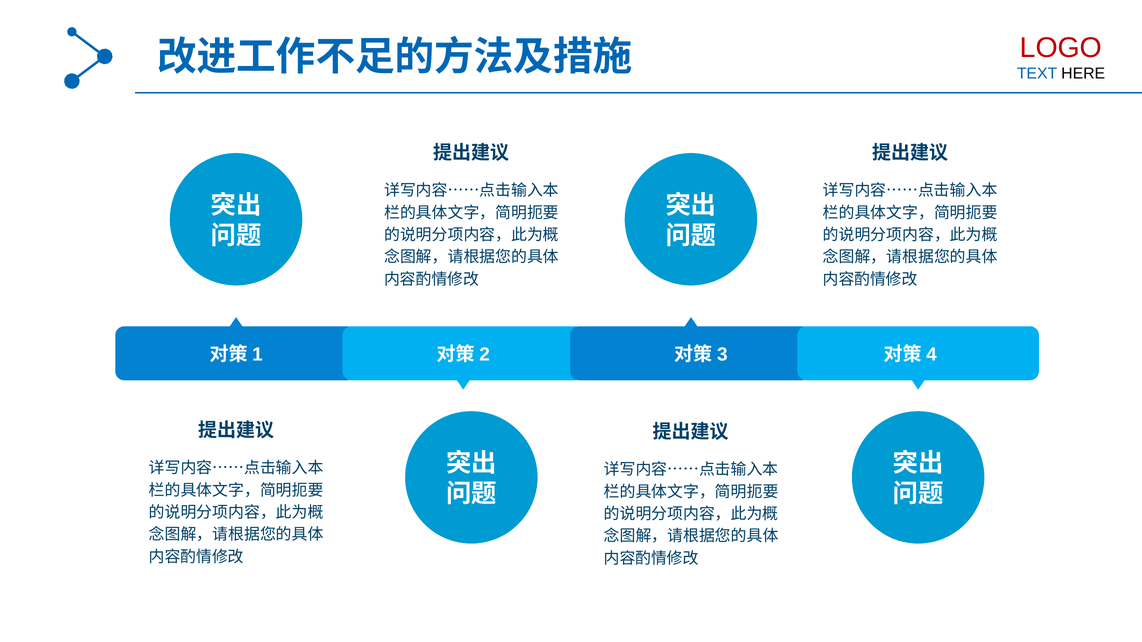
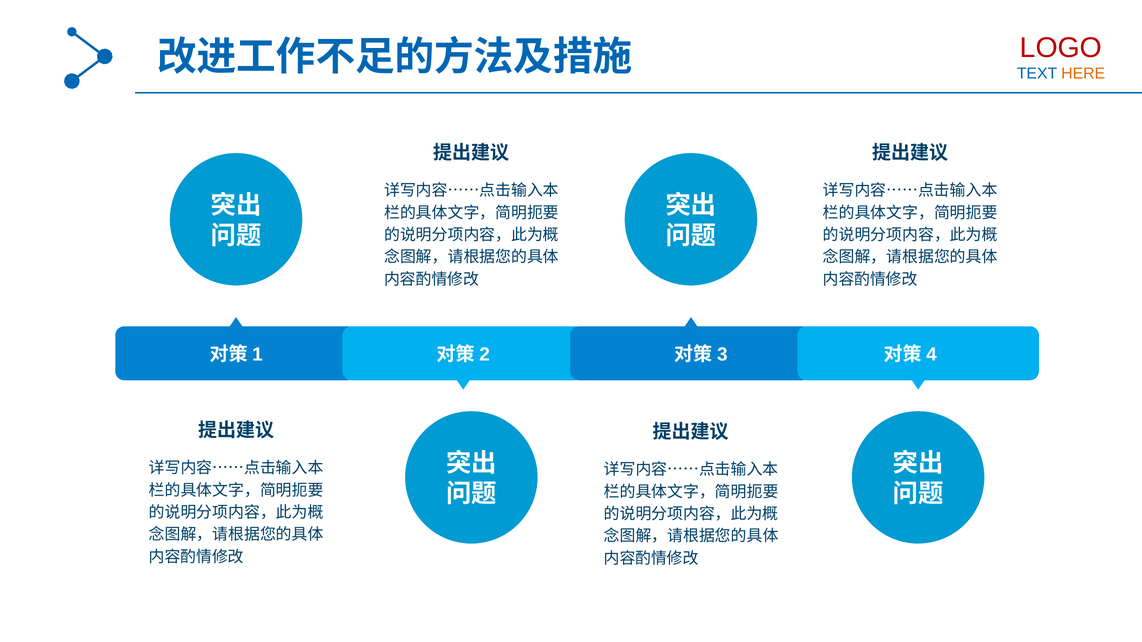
HERE colour: black -> orange (1083, 74)
